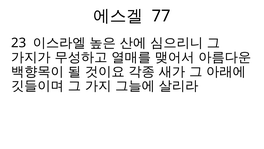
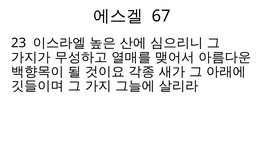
77: 77 -> 67 (161, 16)
